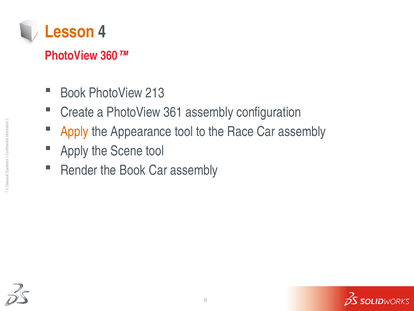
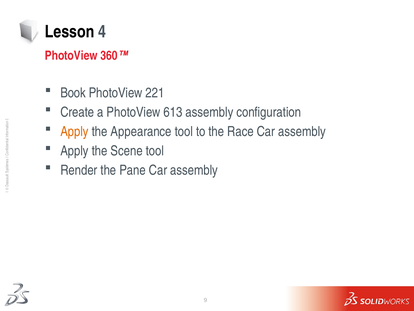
Lesson colour: orange -> black (70, 32)
213: 213 -> 221 (155, 93)
361: 361 -> 613 (173, 112)
the Book: Book -> Pane (133, 170)
